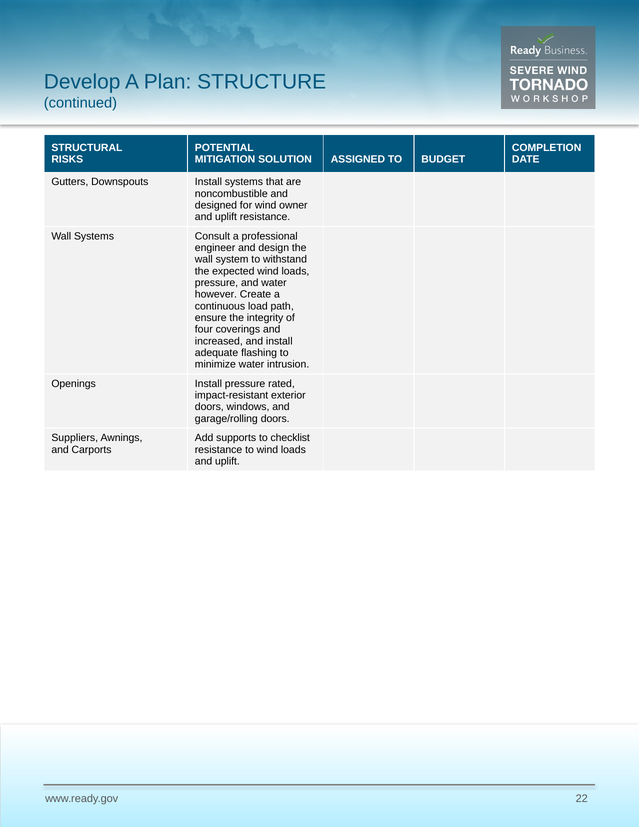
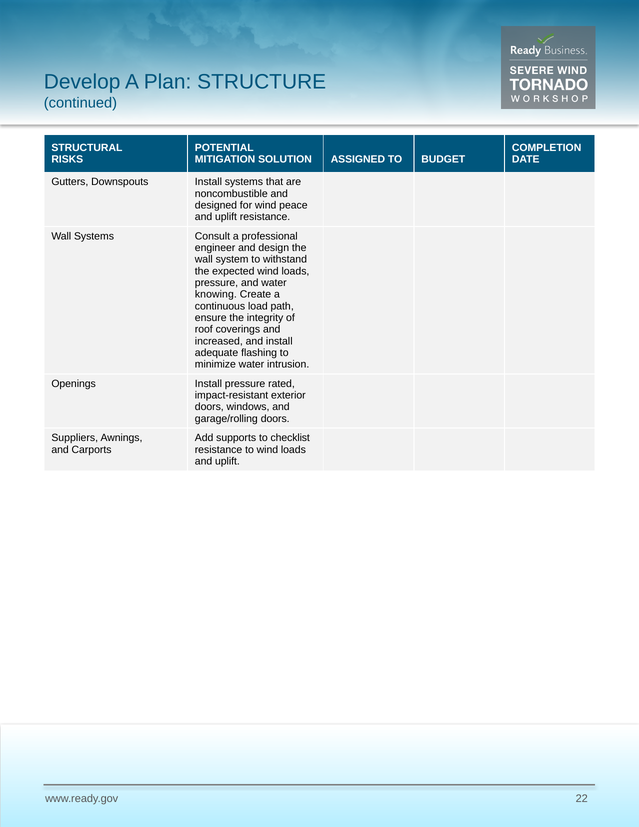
owner: owner -> peace (293, 205)
however: however -> knowing (216, 295)
four: four -> roof (204, 329)
